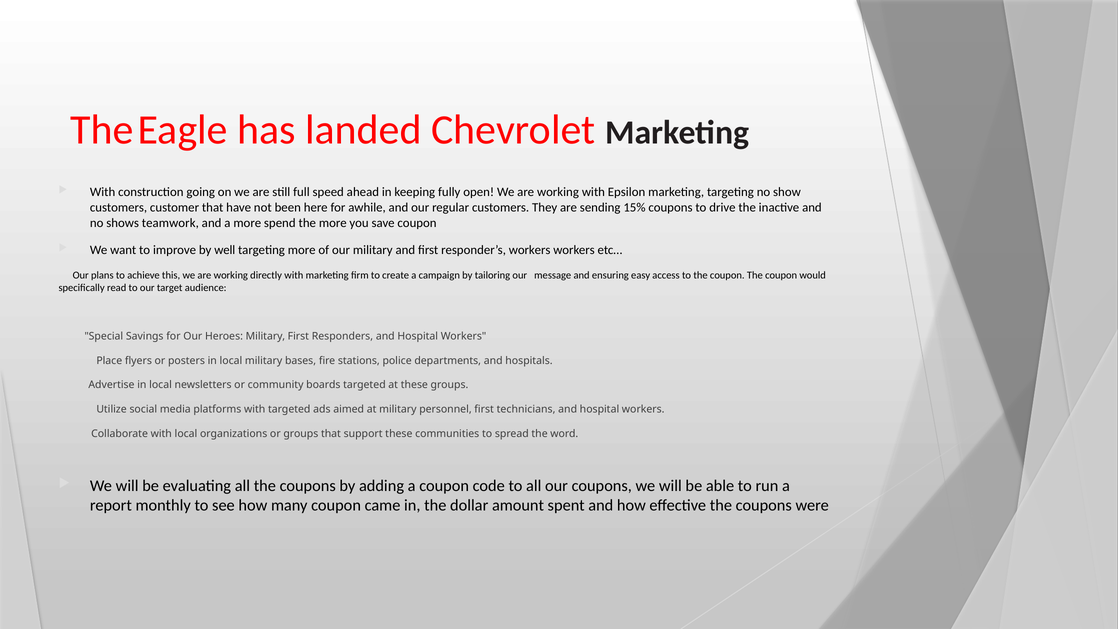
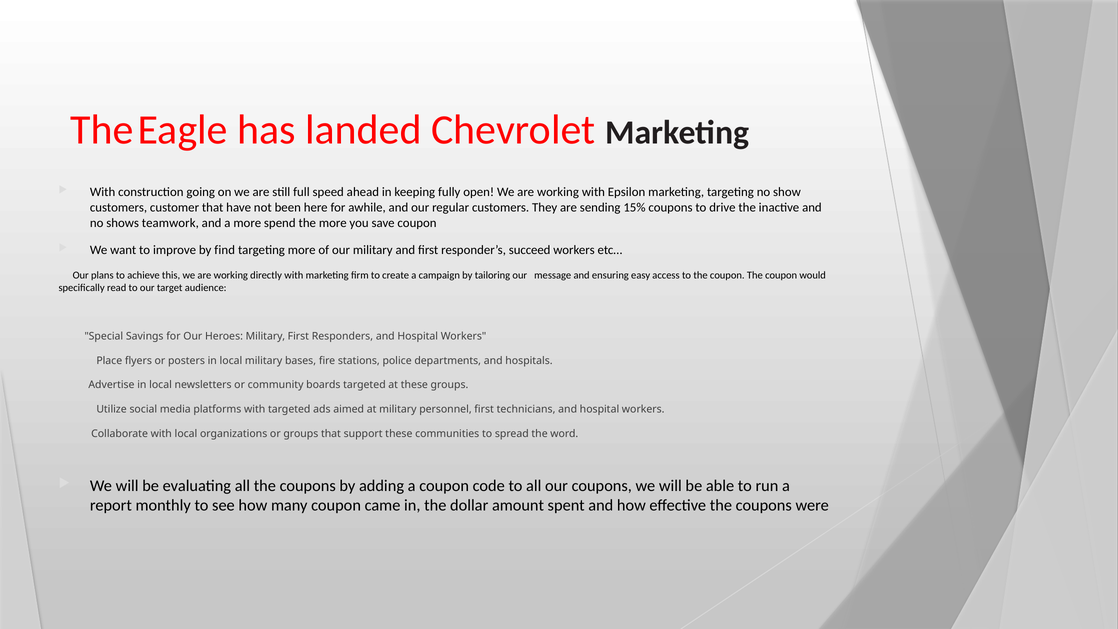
well: well -> find (225, 250)
responder’s workers: workers -> succeed (530, 250)
